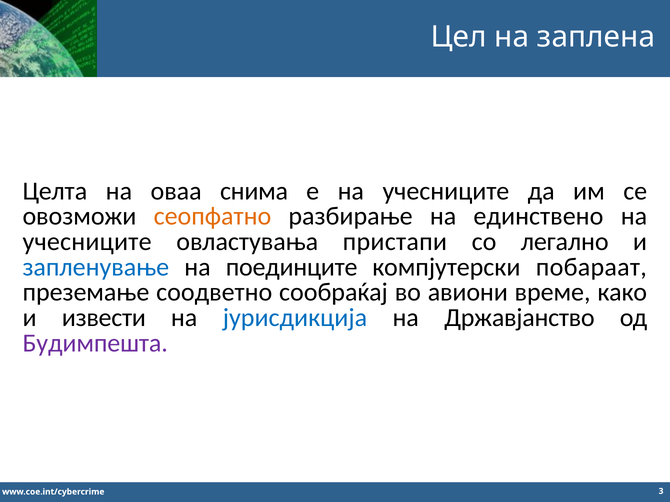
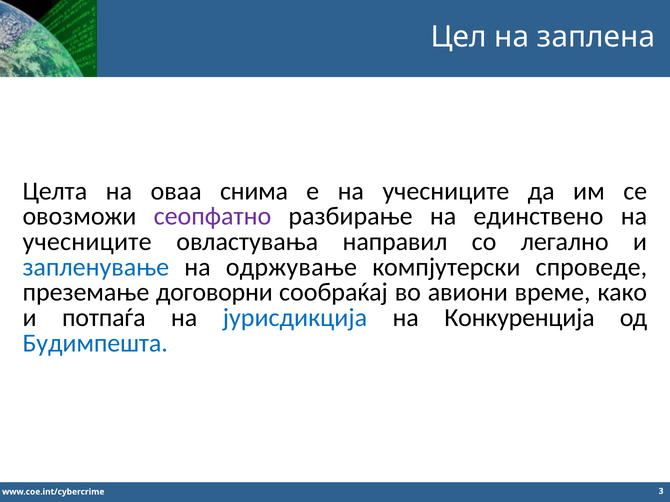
сеопфатно colour: orange -> purple (212, 217)
пристапи: пристапи -> направил (395, 242)
поединците: поединците -> одржување (291, 267)
побараат: побараат -> спроведе (591, 267)
соодветно: соодветно -> договорни (214, 293)
извести: извести -> потпаѓа (104, 318)
Државјанство: Државјанство -> Конкуренција (519, 318)
Будимпешта colour: purple -> blue (95, 343)
